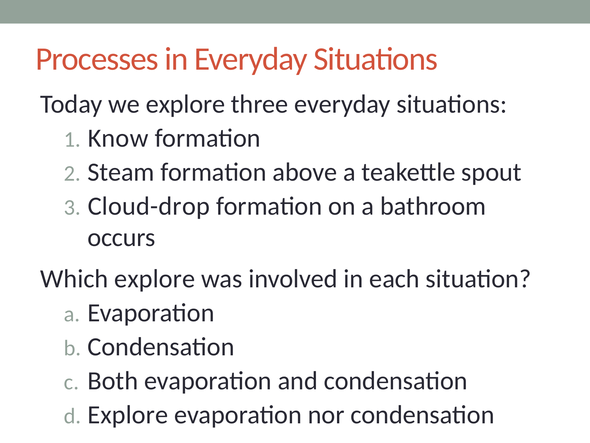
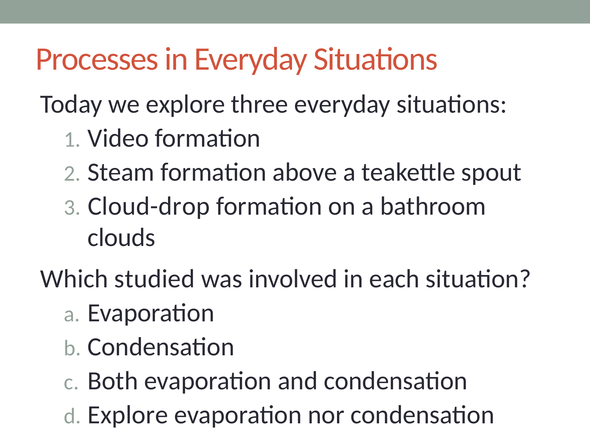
Know: Know -> Video (118, 138)
occurs: occurs -> clouds (121, 237)
Which explore: explore -> studied (155, 279)
